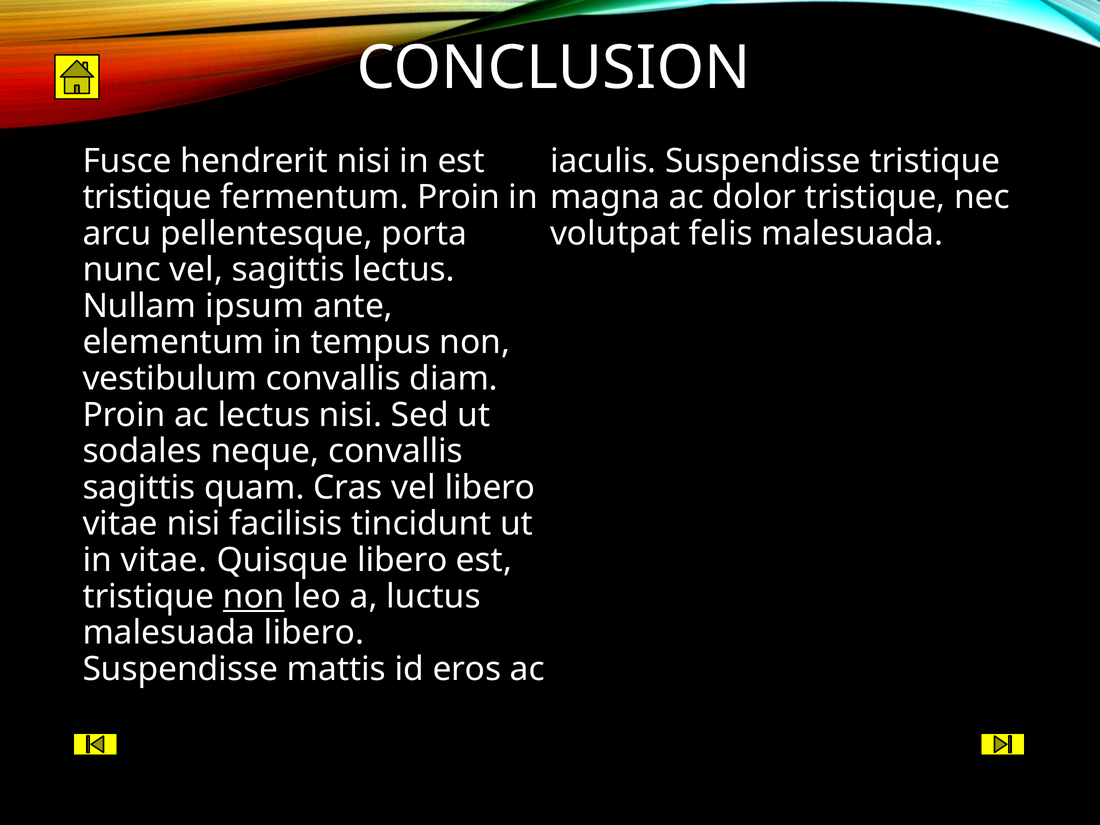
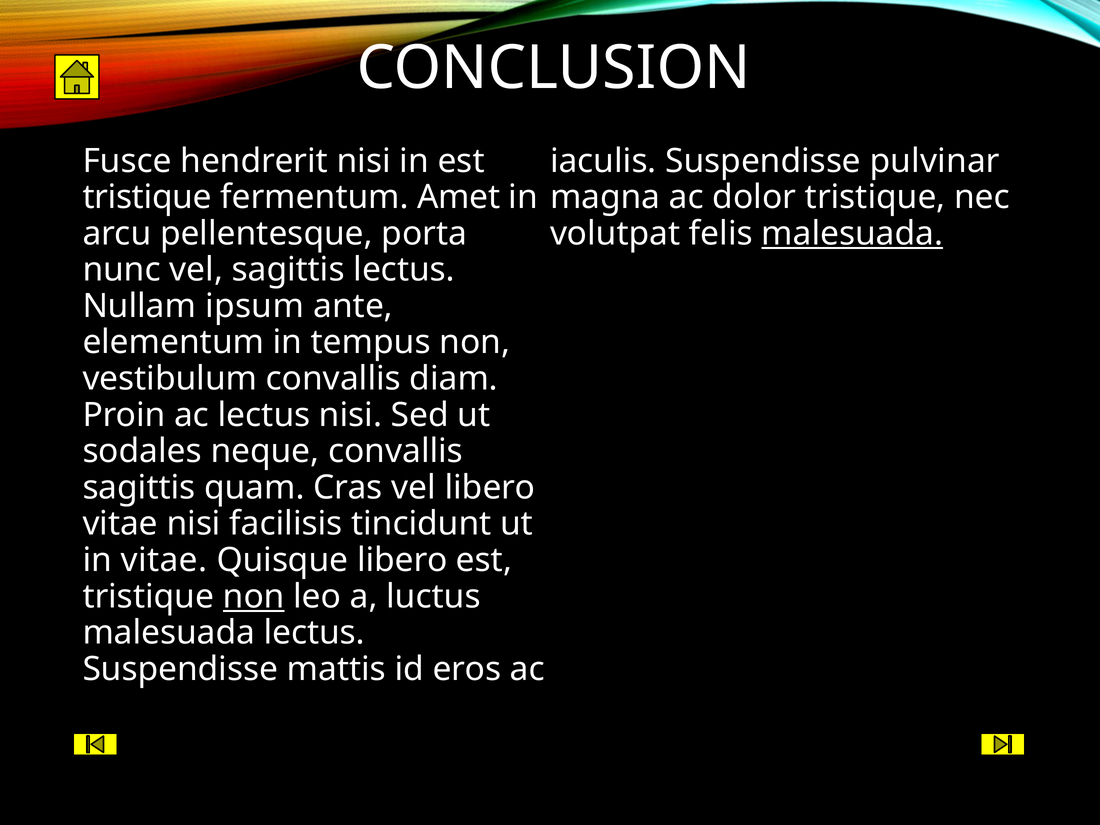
Suspendisse tristique: tristique -> pulvinar (935, 161)
fermentum Proin: Proin -> Amet (459, 197)
malesuada underline: none -> present (852, 234)
malesuada libero: libero -> lectus (314, 633)
